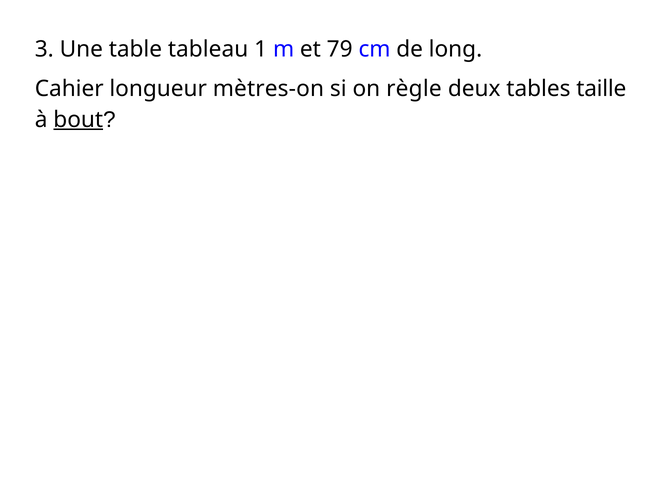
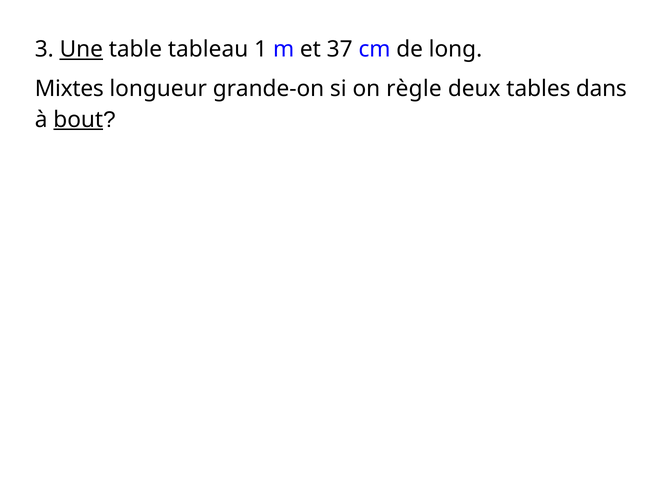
Une underline: none -> present (81, 49)
79: 79 -> 37 (340, 49)
Cahier: Cahier -> Mixtes (69, 88)
mètres-on: mètres-on -> grande-on (268, 88)
taille: taille -> dans (601, 88)
